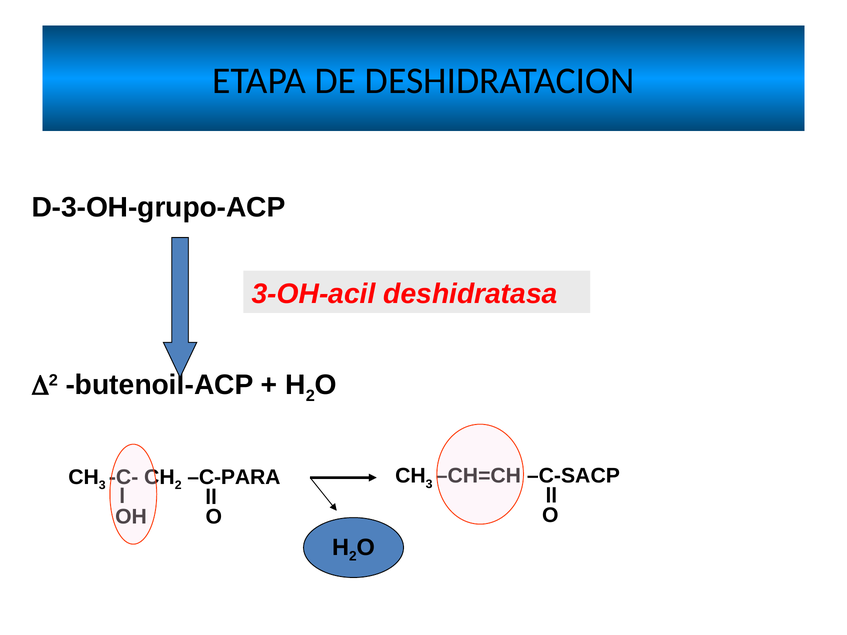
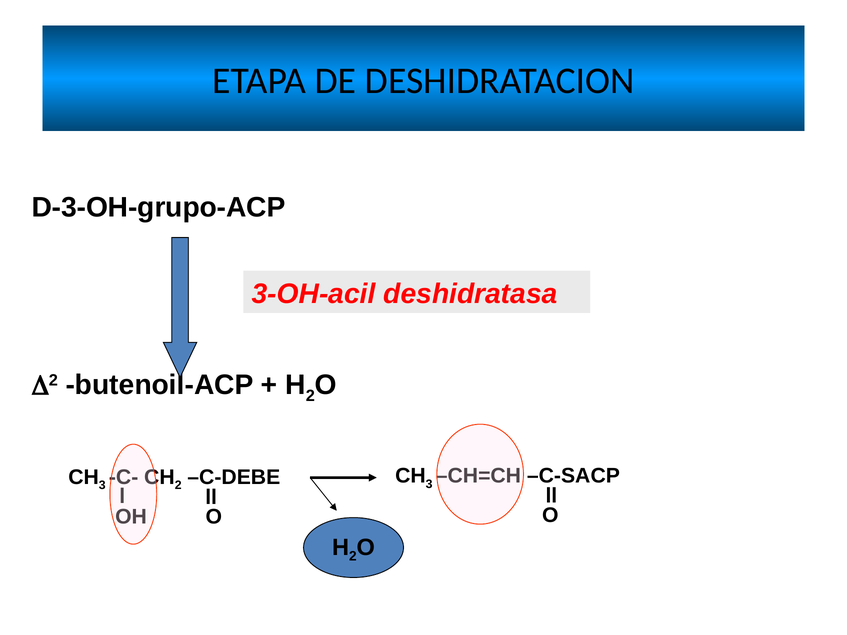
C-PARA: C-PARA -> C-DEBE (234, 477)
